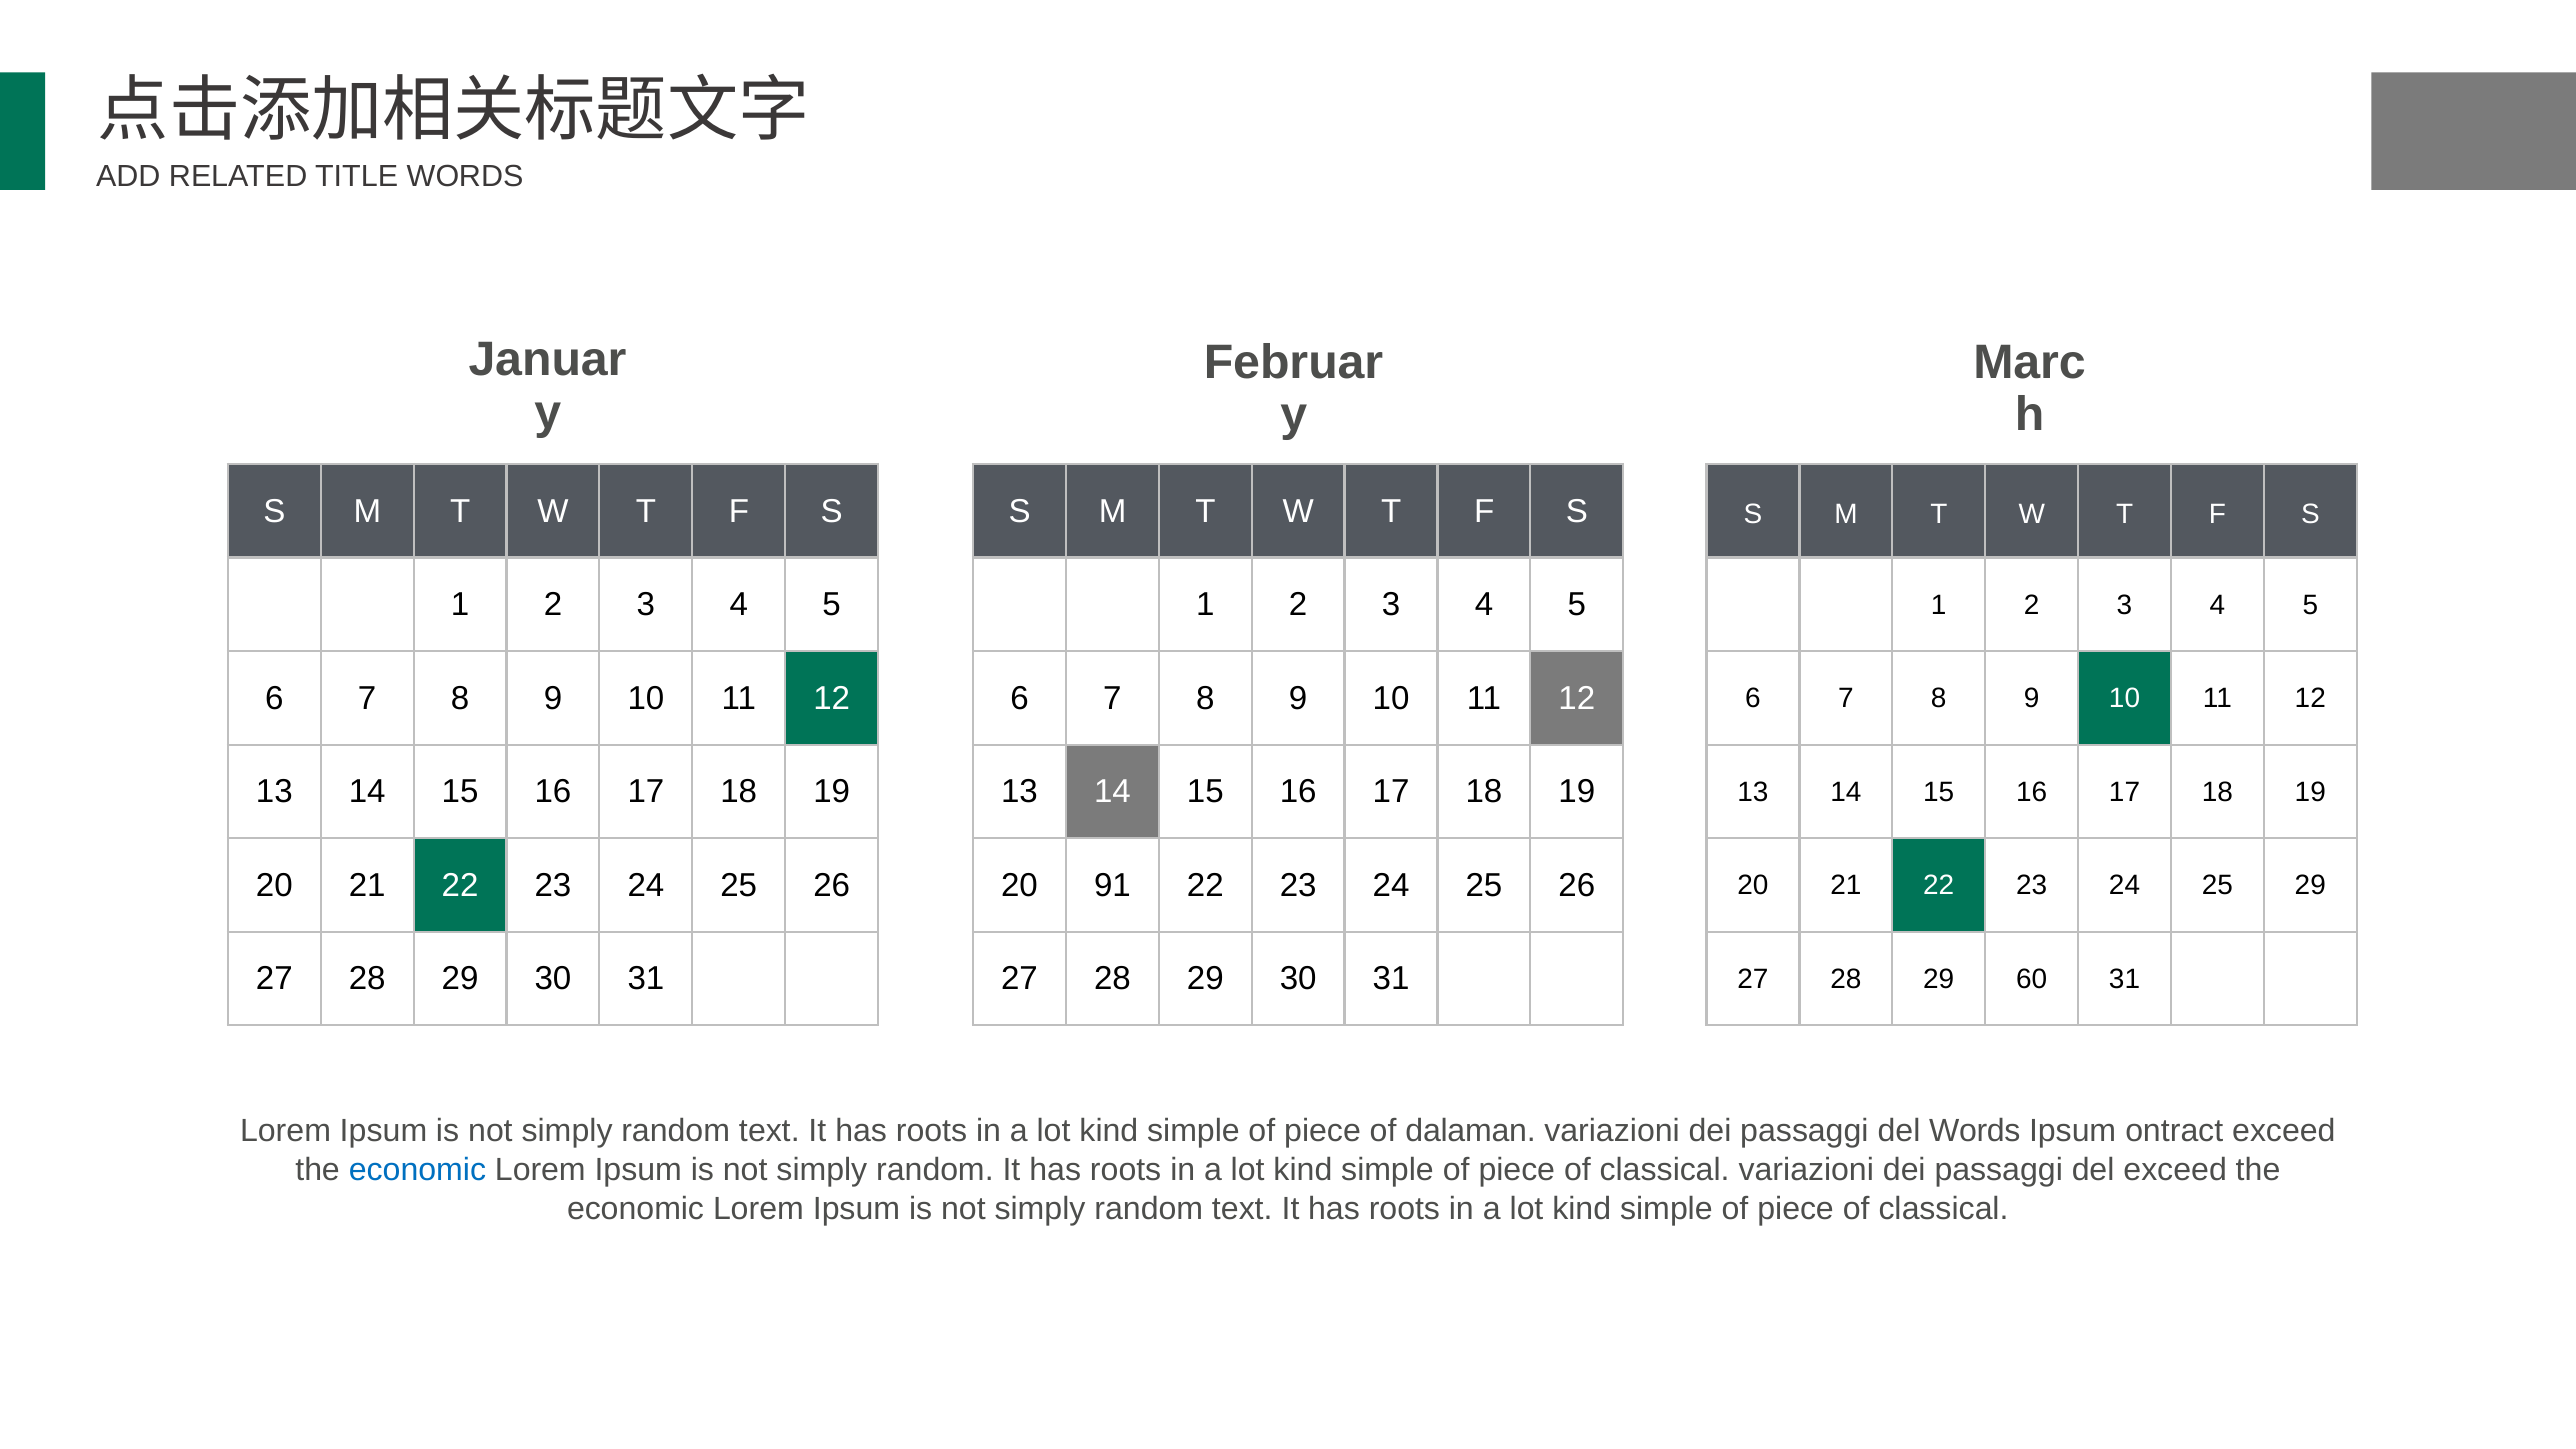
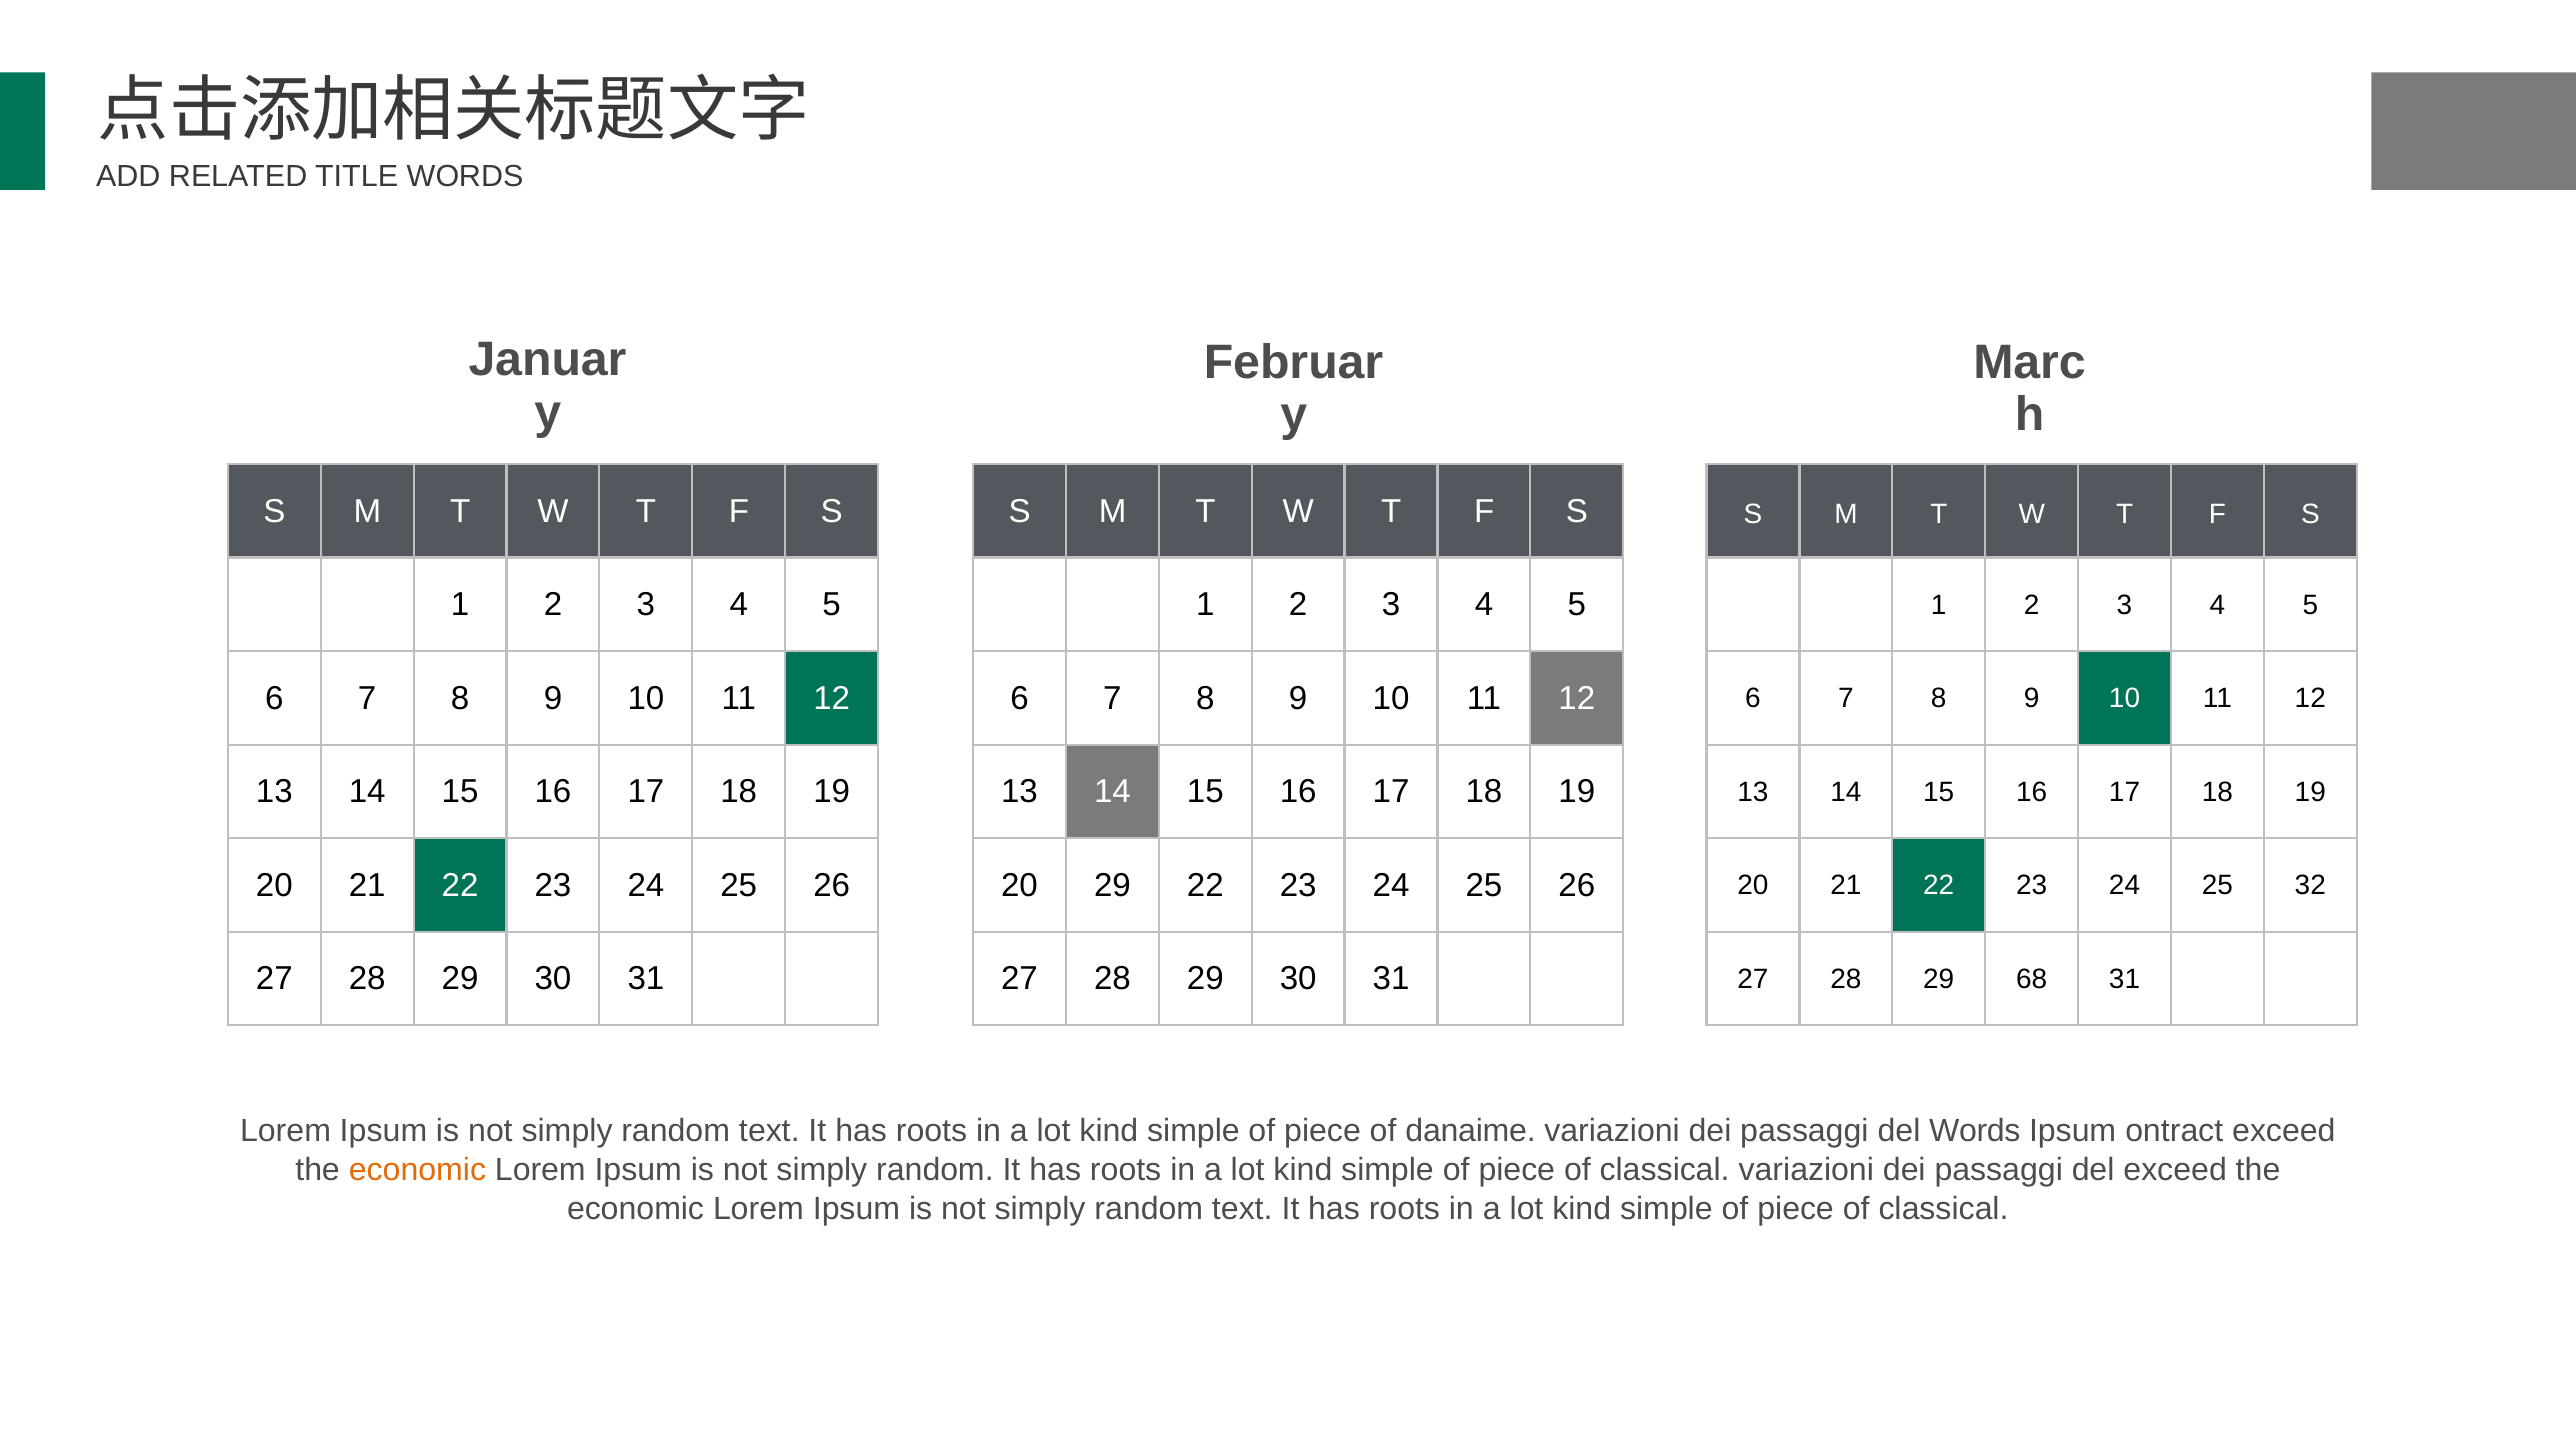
20 91: 91 -> 29 (1112, 885)
25 29: 29 -> 32 (2310, 885)
60: 60 -> 68 (2032, 979)
dalaman: dalaman -> danaime (1471, 1131)
economic colour: blue -> orange (417, 1170)
